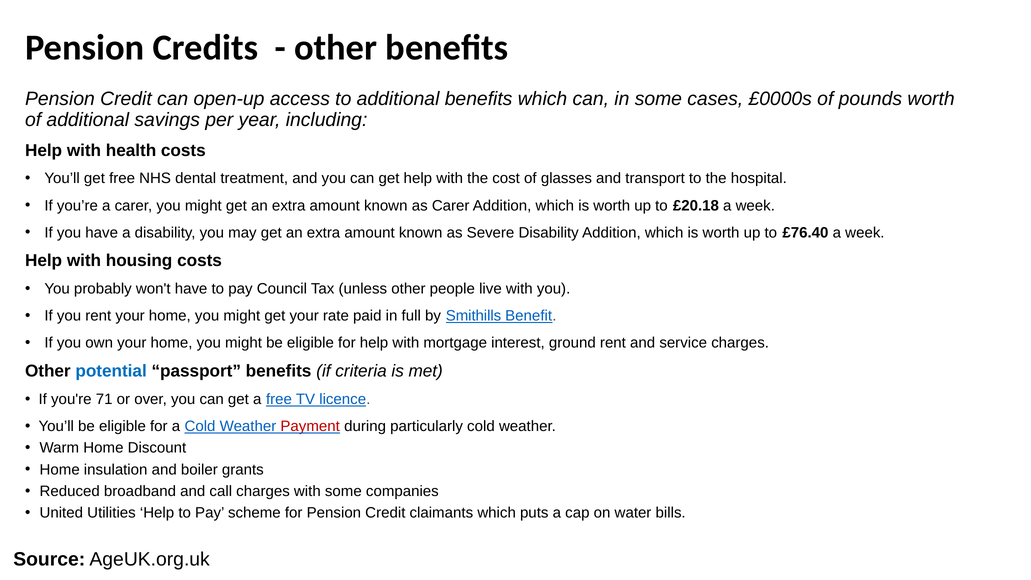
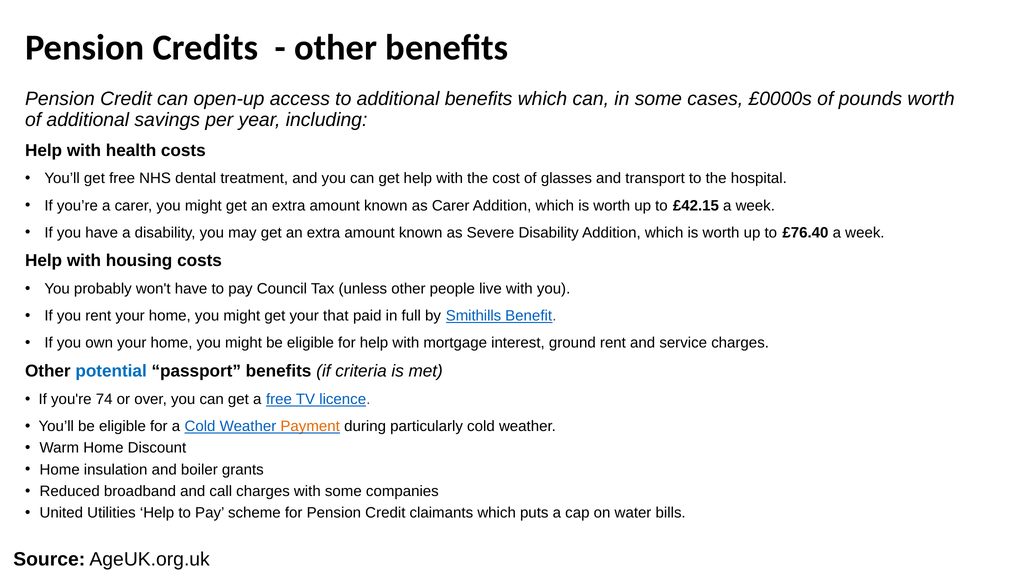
£20.18: £20.18 -> £42.15 (696, 206)
rate: rate -> that (336, 316)
71: 71 -> 74 (104, 399)
Payment colour: red -> orange (310, 426)
